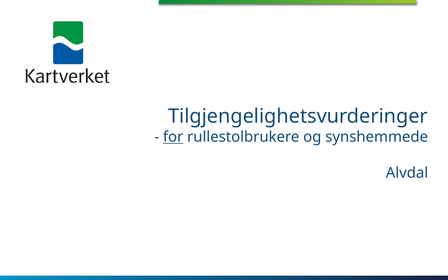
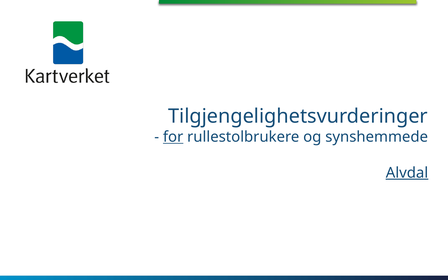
Alvdal underline: none -> present (407, 173)
